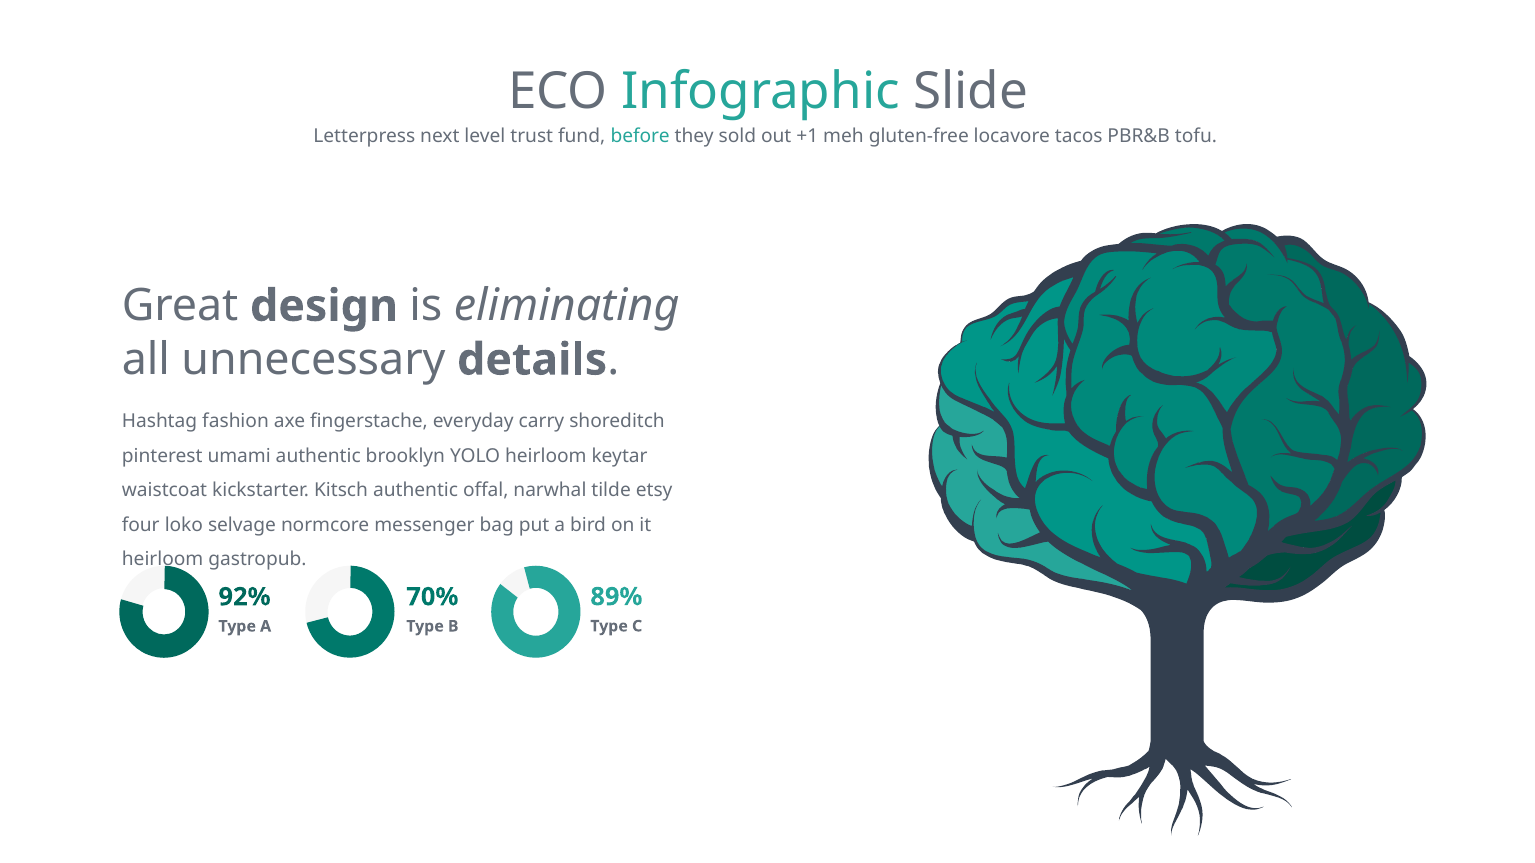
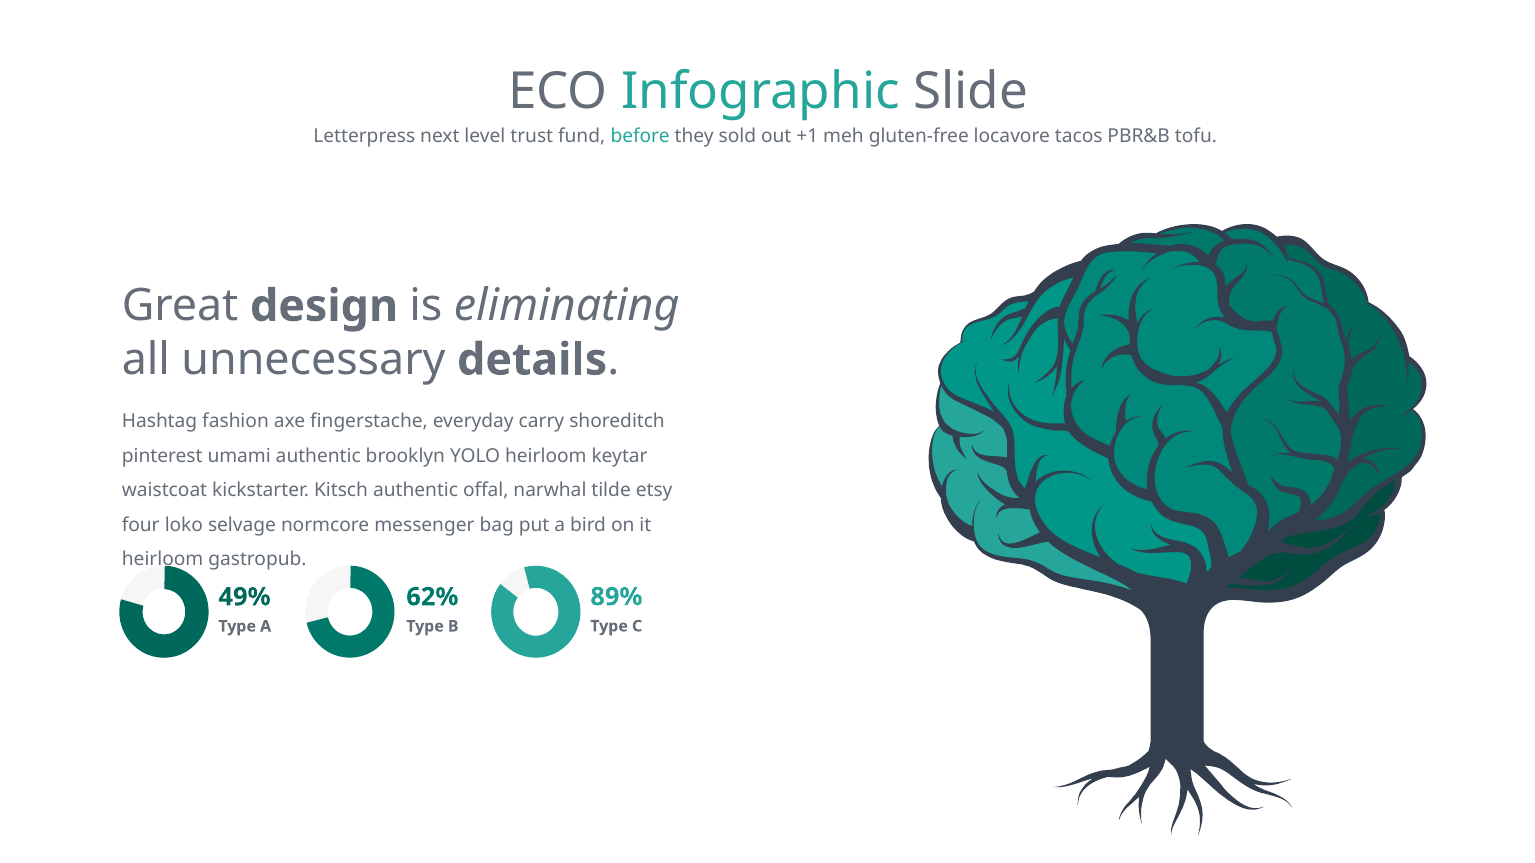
92%: 92% -> 49% (245, 597)
70%: 70% -> 62% (432, 597)
